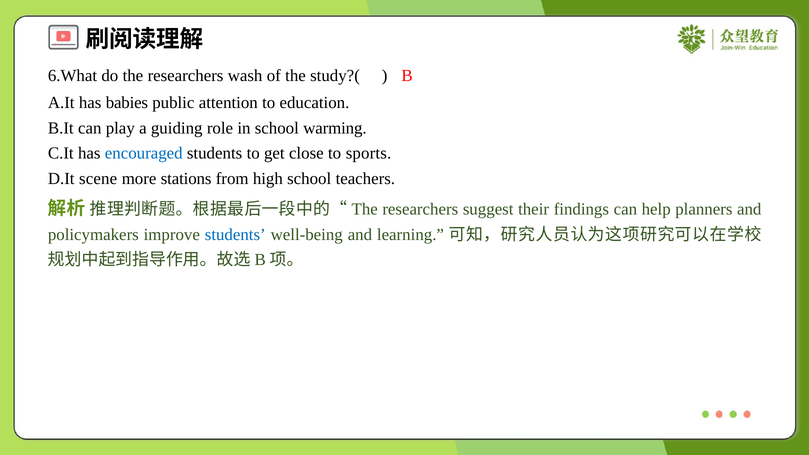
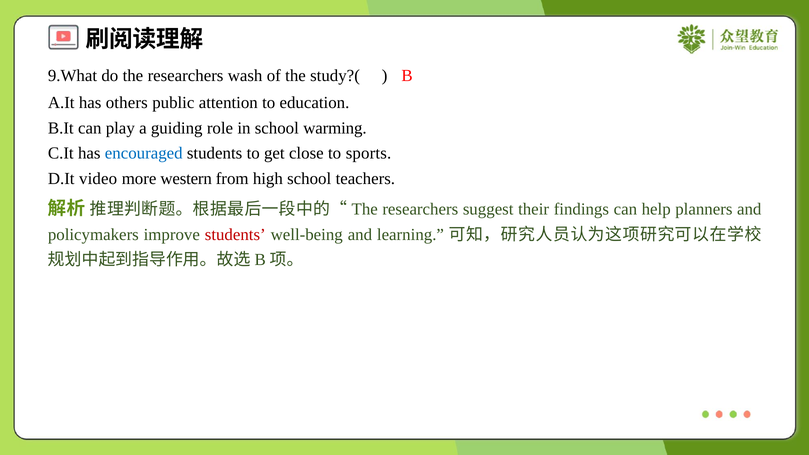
6.What: 6.What -> 9.What (72, 76)
babies: babies -> others (127, 103)
scene: scene -> video (98, 179)
stations: stations -> western (186, 179)
students colour: blue -> red (235, 235)
